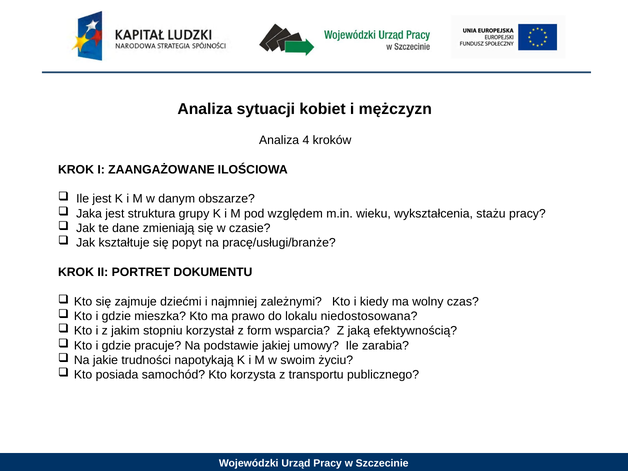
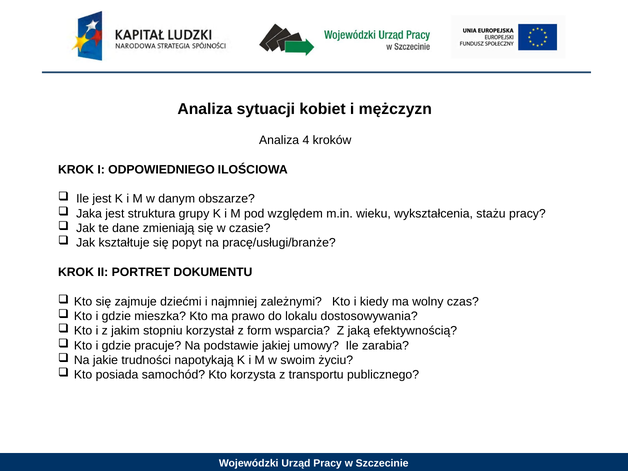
ZAANGAŻOWANE: ZAANGAŻOWANE -> ODPOWIEDNIEGO (161, 170)
niedostosowana: niedostosowana -> dostosowywania (369, 316)
